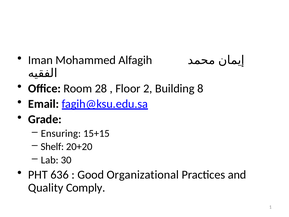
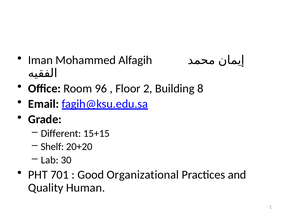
28: 28 -> 96 (101, 88)
Ensuring: Ensuring -> Different (61, 133)
636: 636 -> 701 (60, 174)
Comply: Comply -> Human (86, 187)
